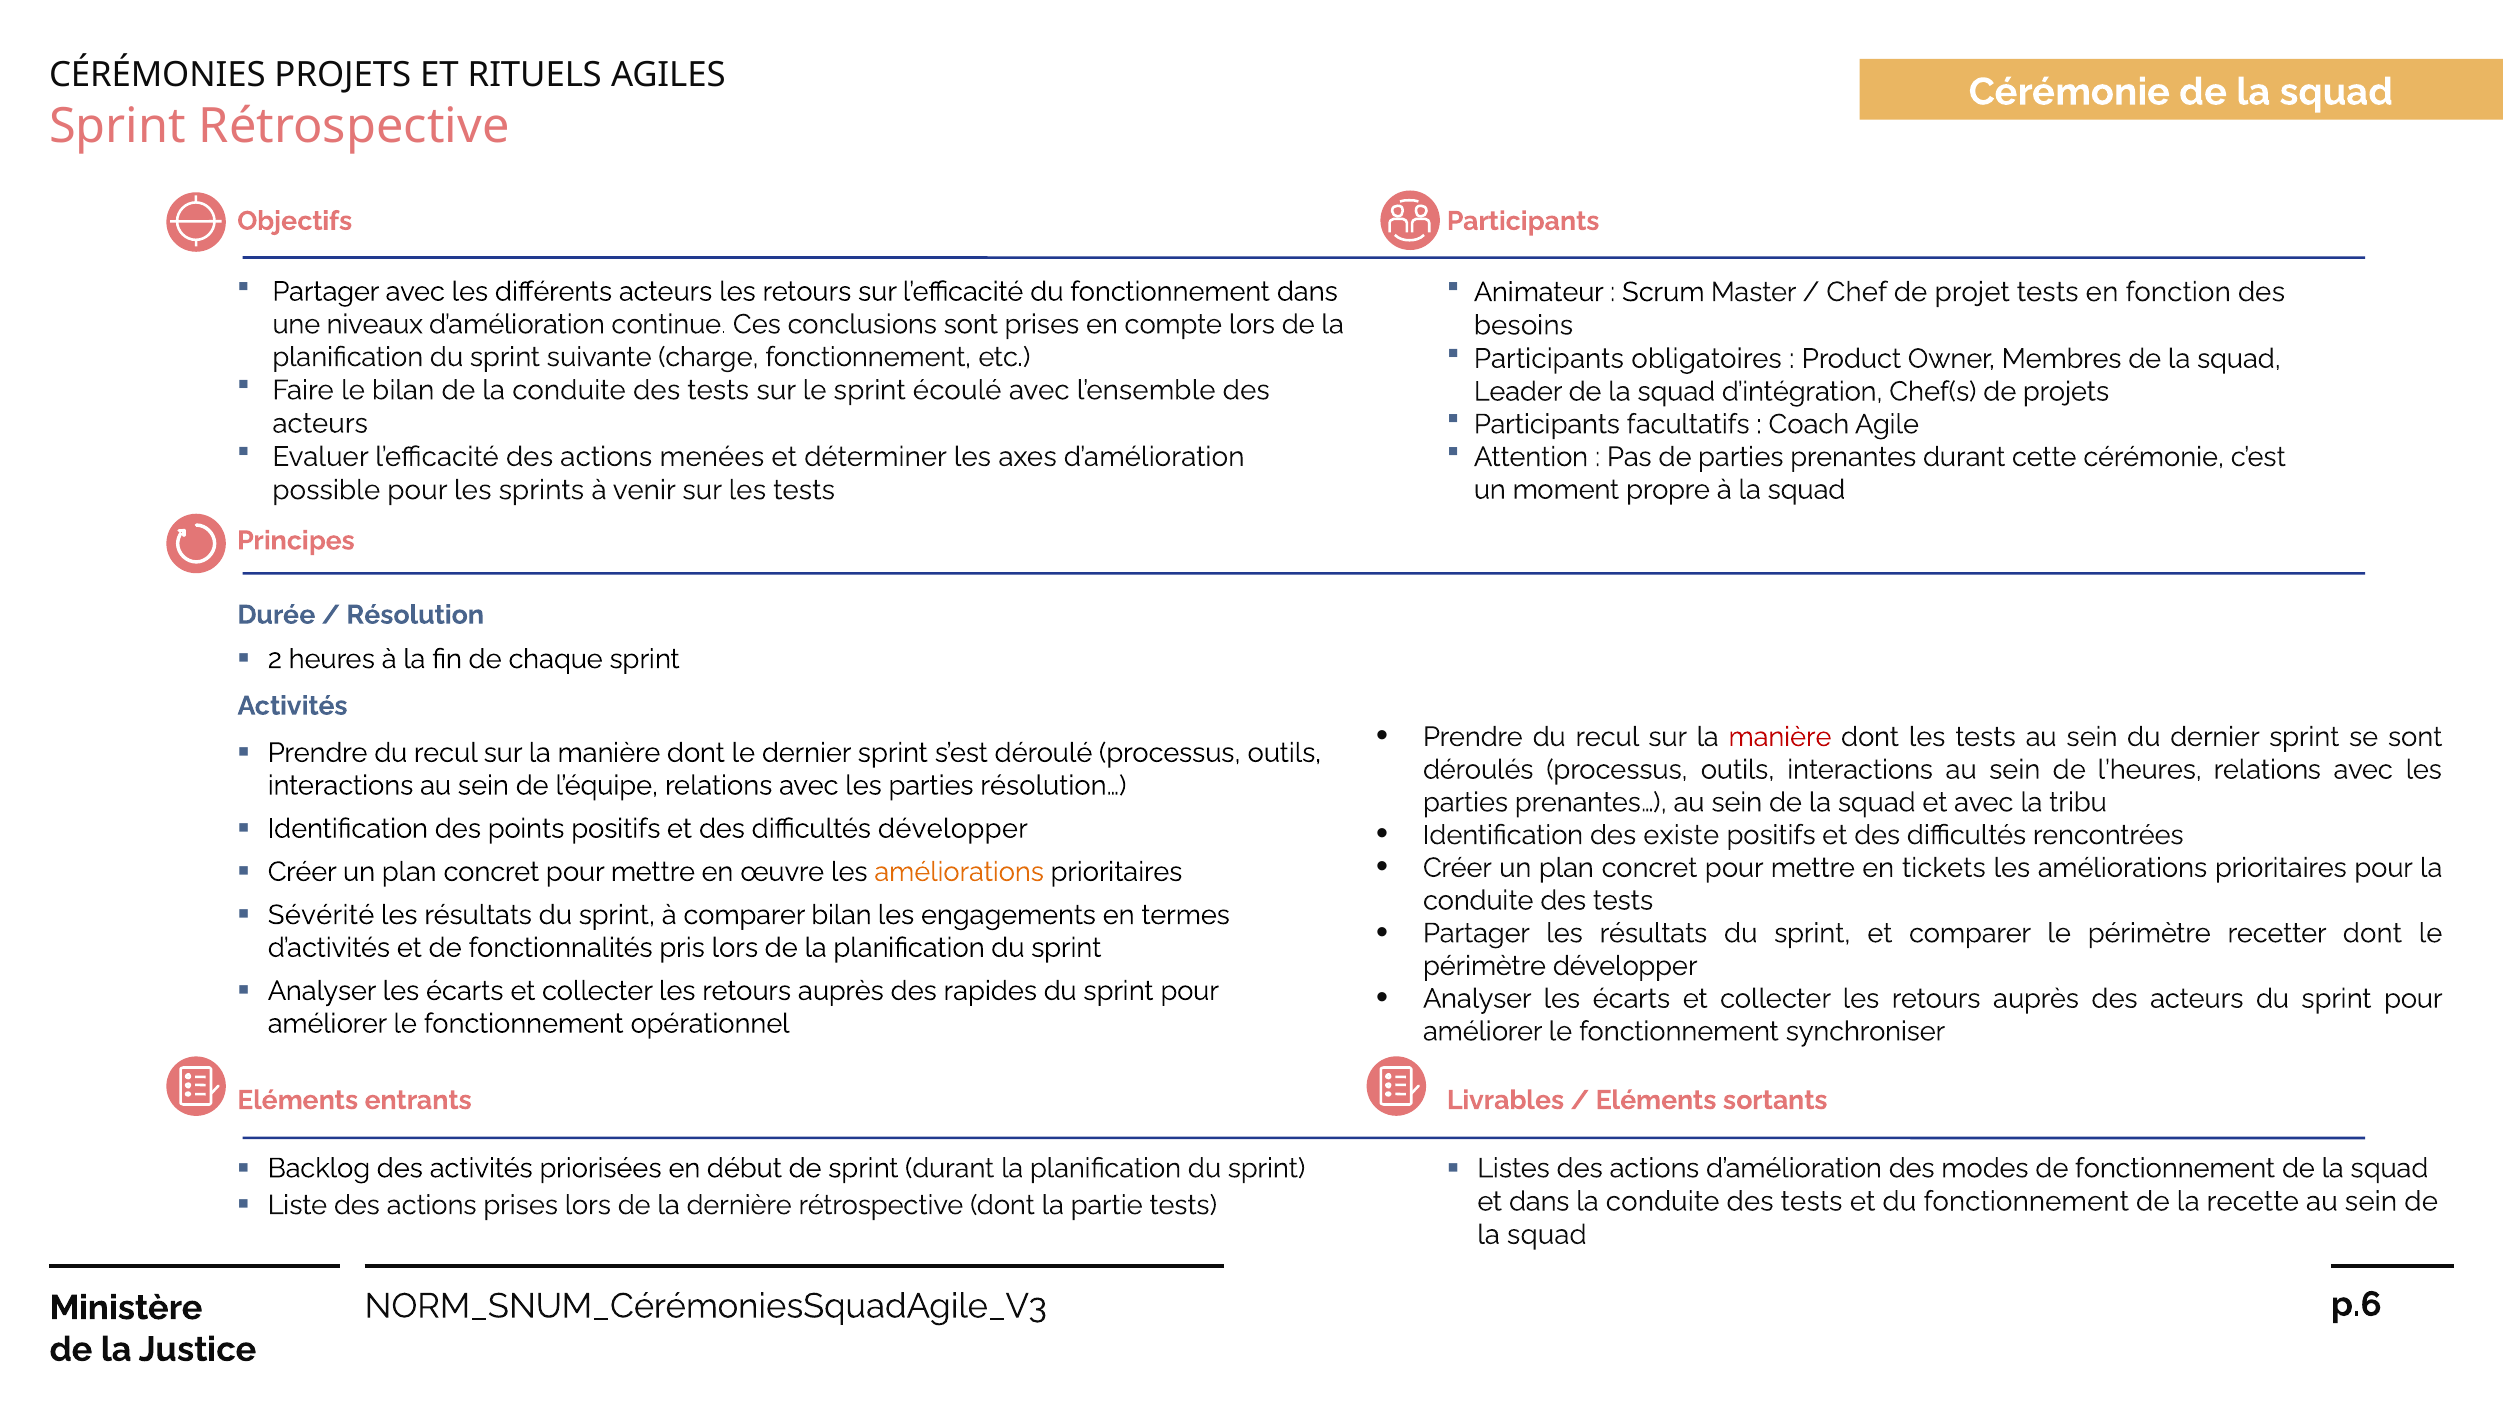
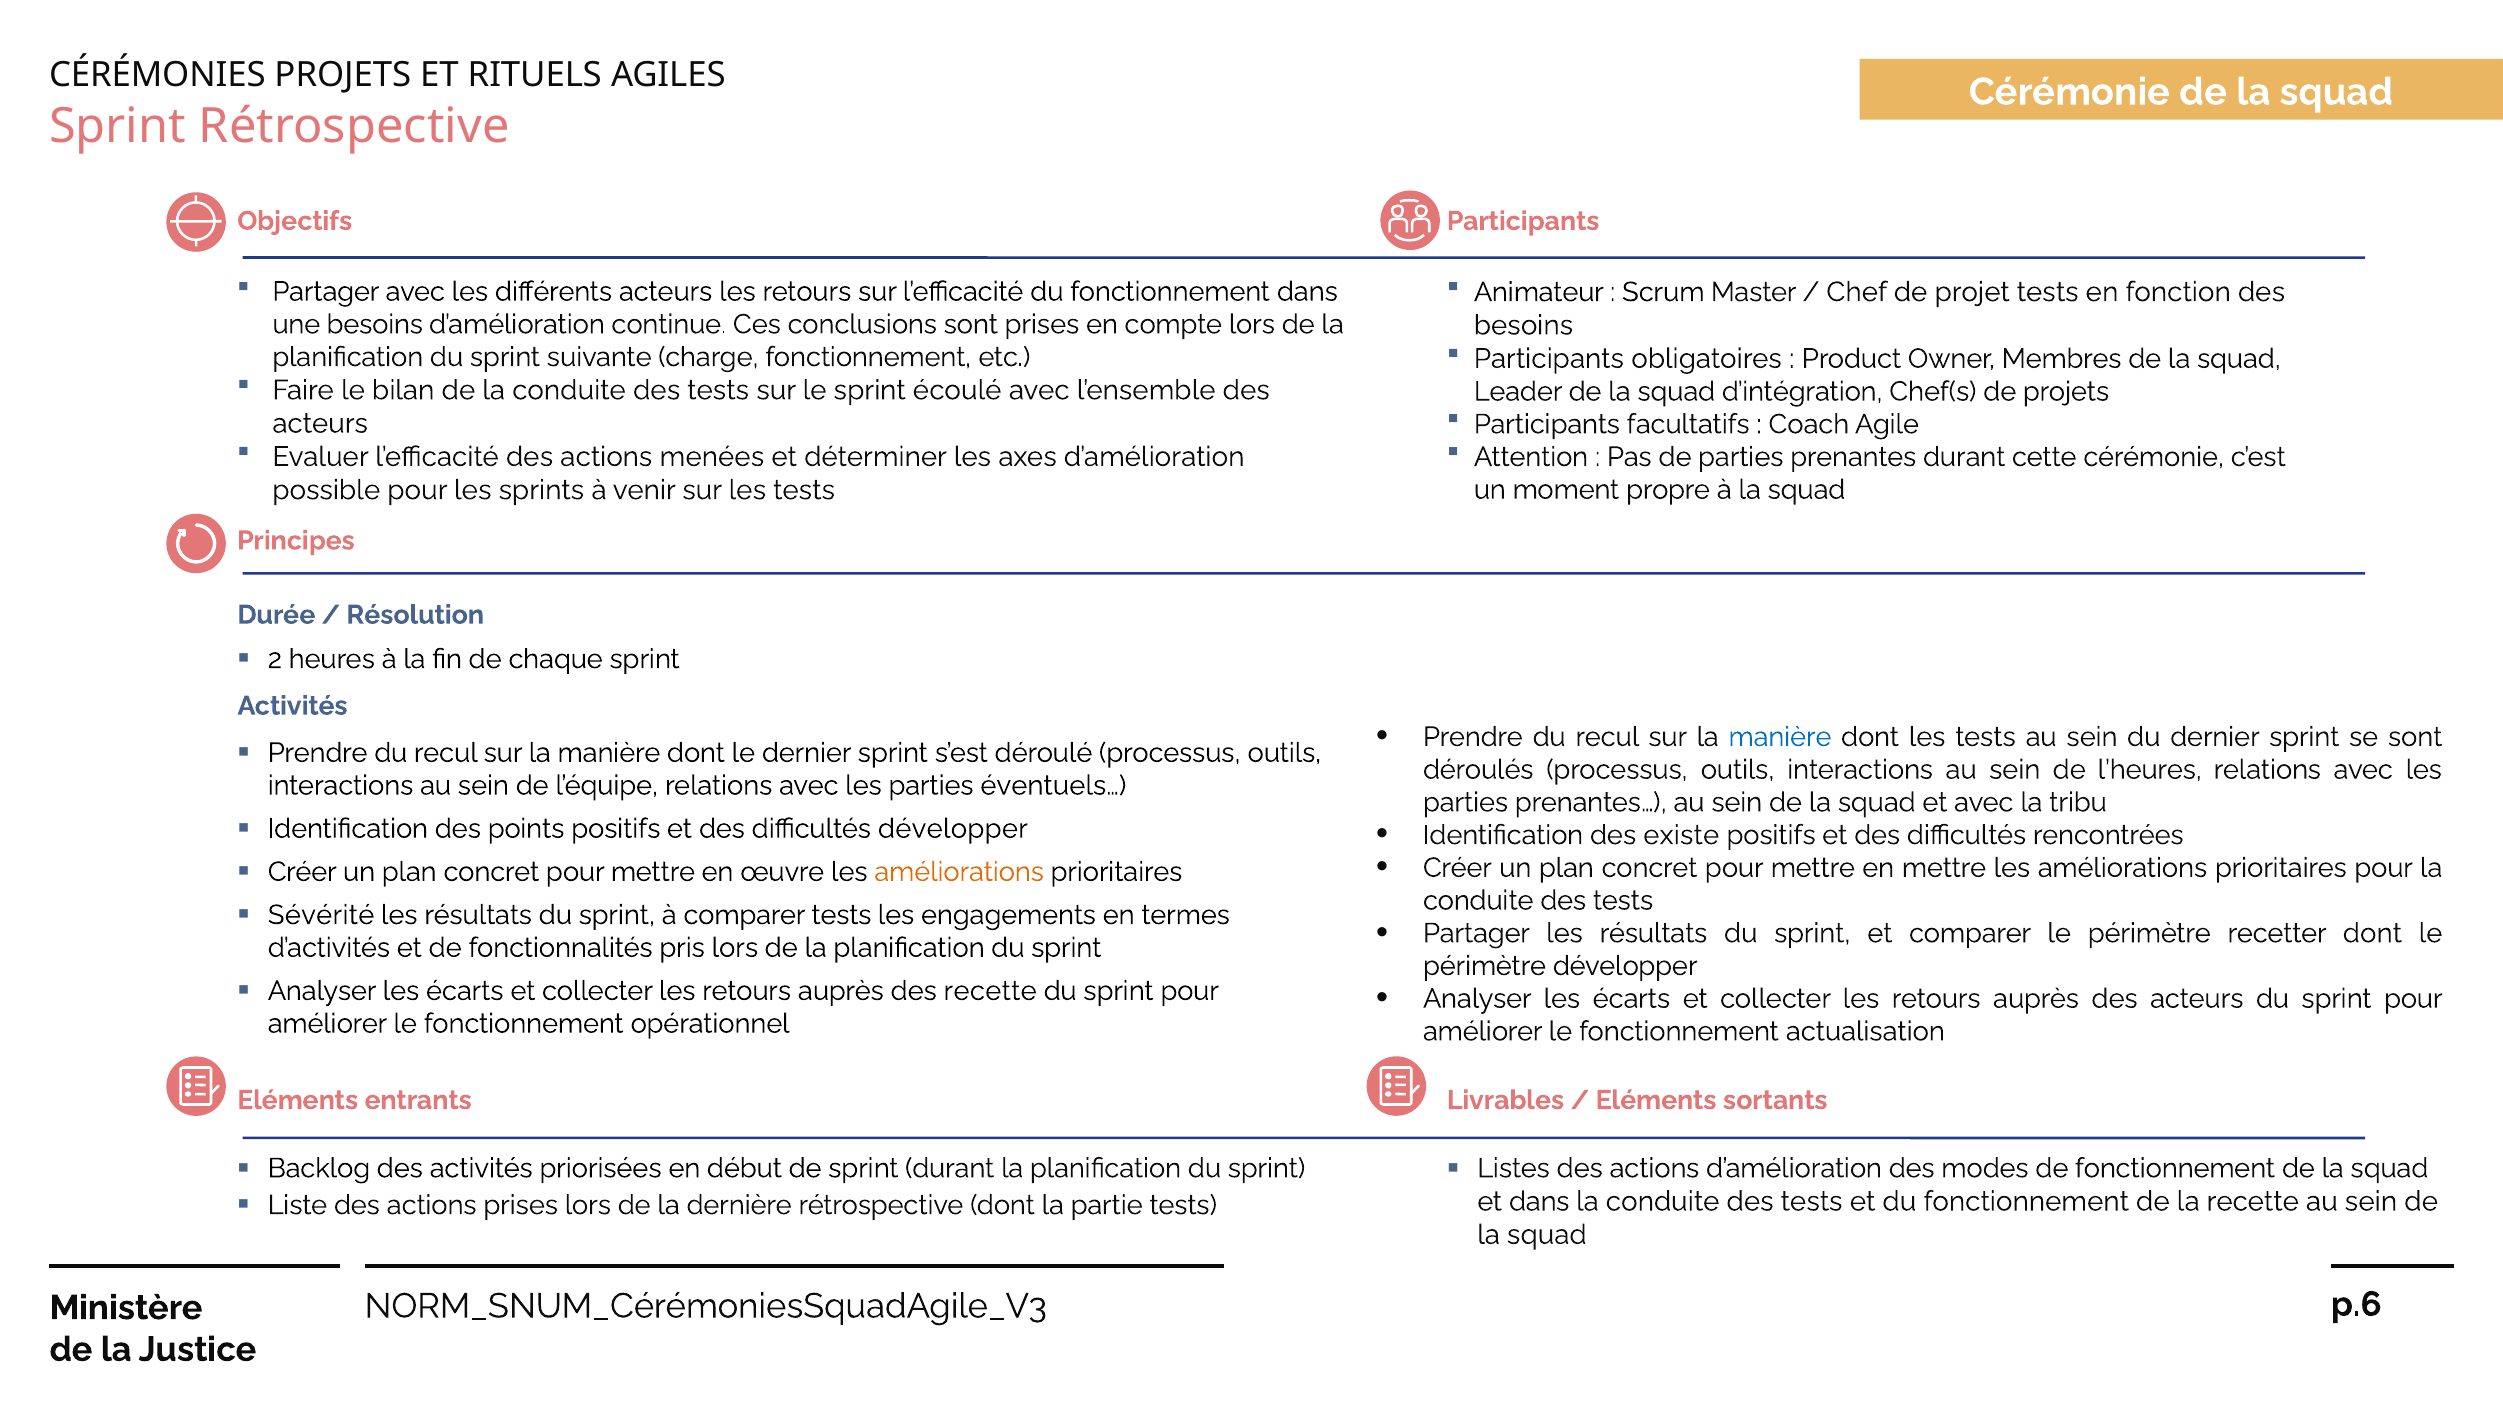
une niveaux: niveaux -> besoins (375, 324)
manière colour: red -> blue (1780, 737)
résolution…: résolution… -> éventuels… (1053, 785)
en tickets: tickets -> mettre (1944, 868)
comparer bilan: bilan -> tests (841, 915)
des rapides: rapides -> recette (990, 991)
synchroniser: synchroniser -> actualisation (1865, 1031)
